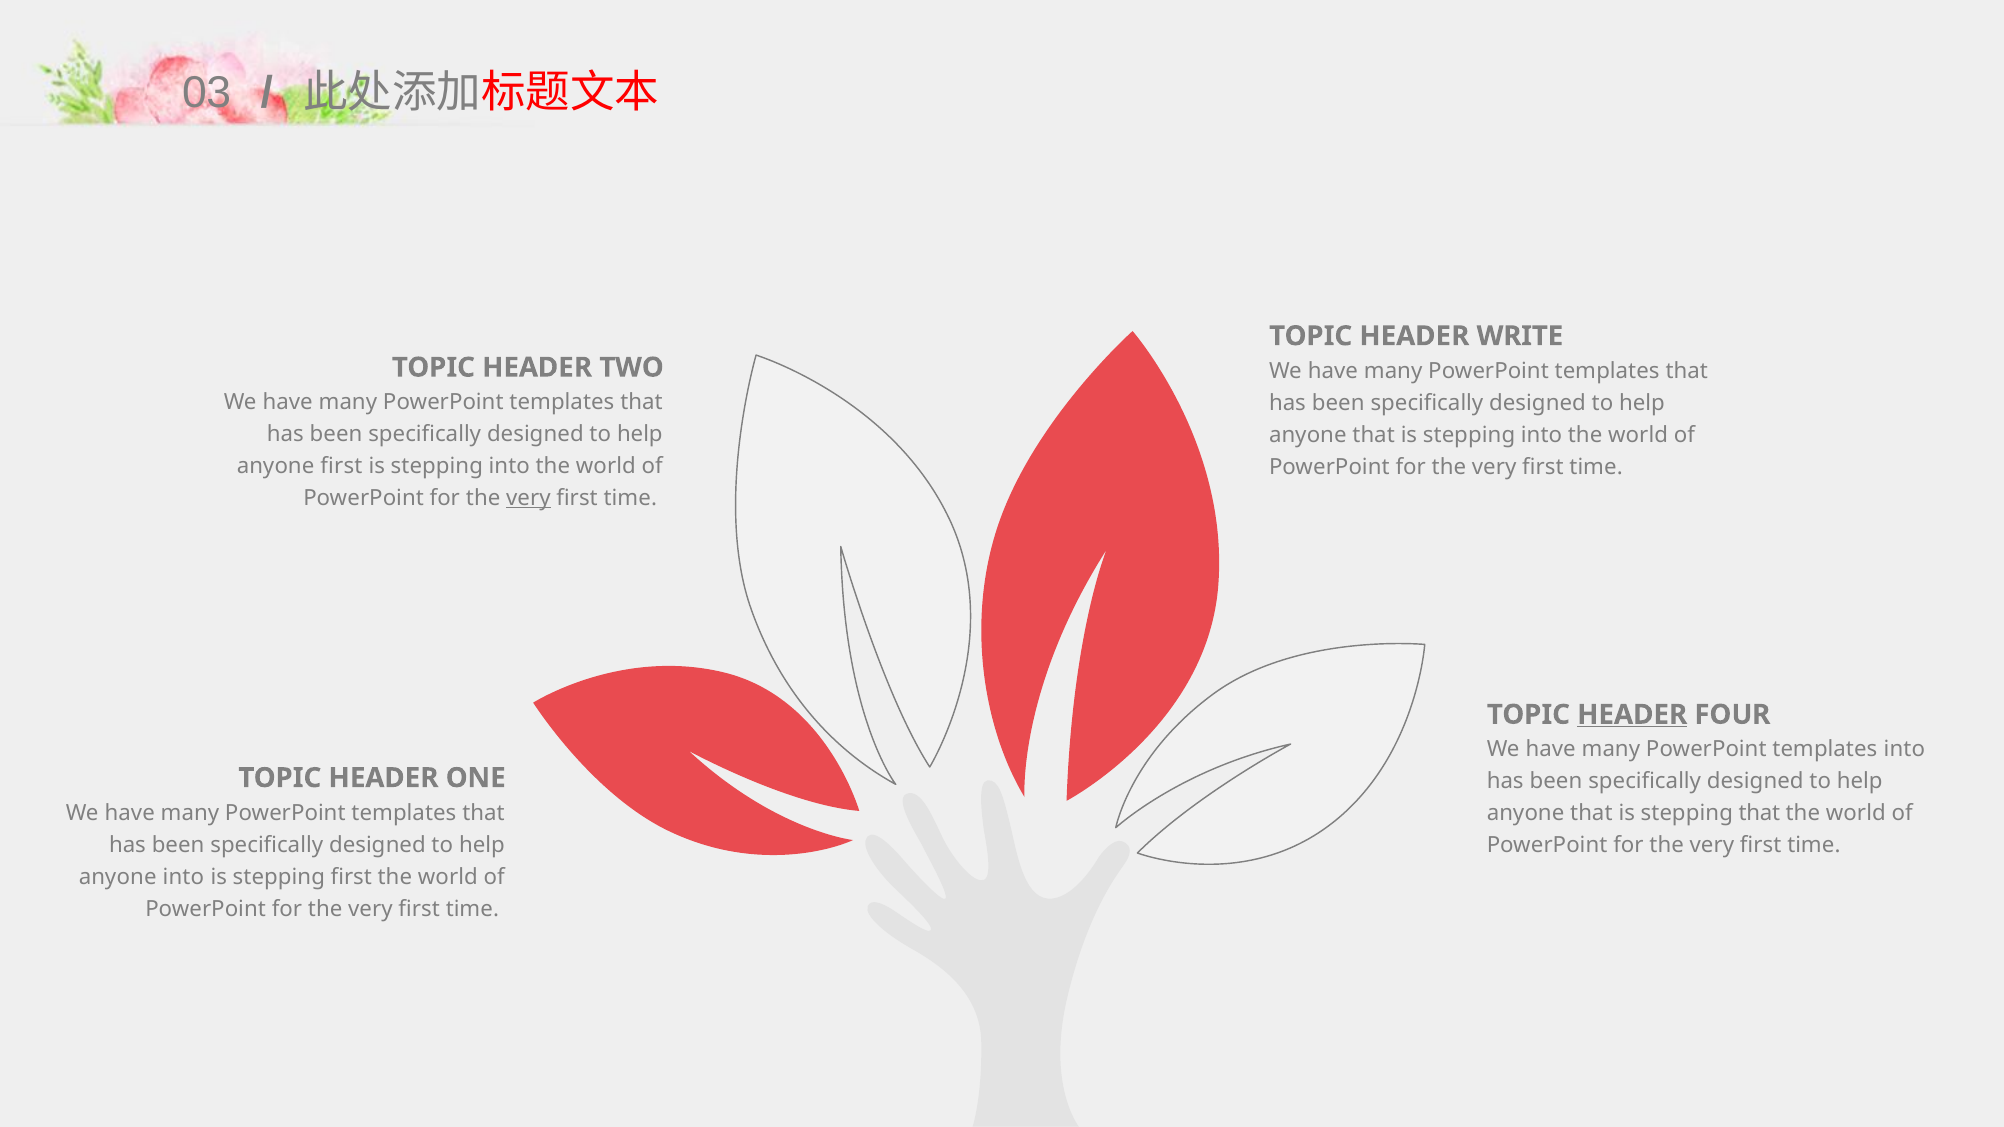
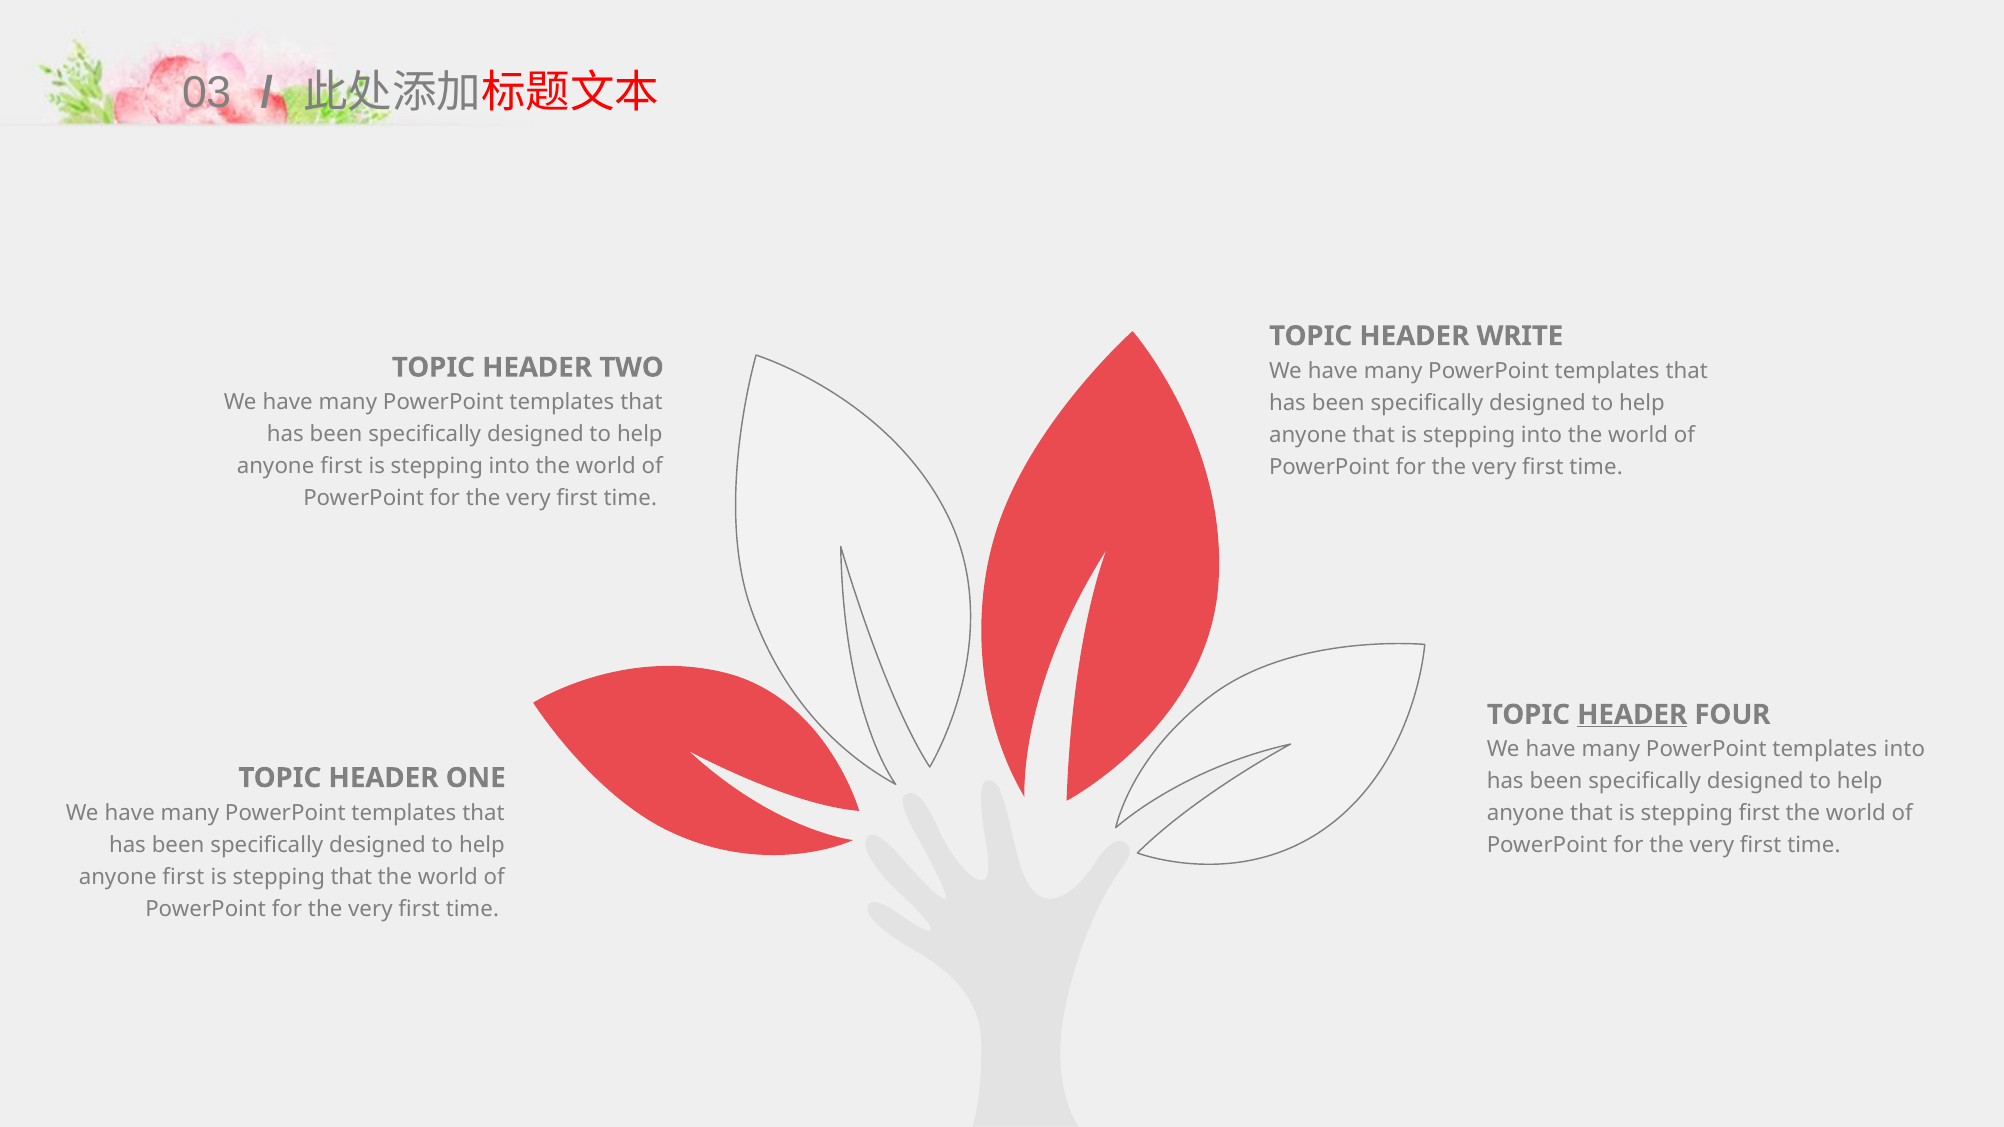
very underline: present -> none (528, 498)
stepping that: that -> first (1759, 814)
into: into -> first (183, 877)
stepping first: first -> that (351, 877)
